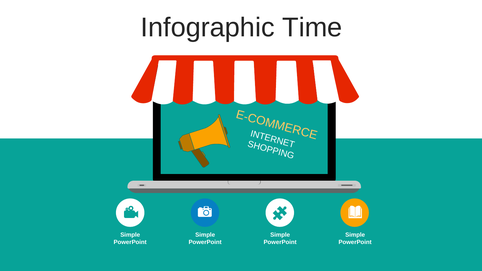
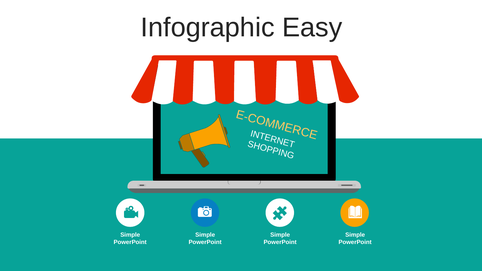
Time: Time -> Easy (312, 28)
